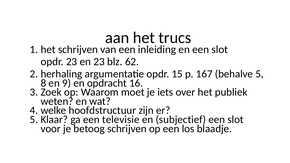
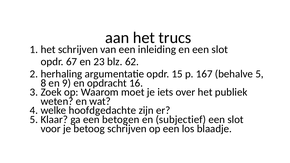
opdr 23: 23 -> 67 (72, 62)
hoofdstructuur: hoofdstructuur -> hoofdgedachte (102, 110)
televisie: televisie -> betogen (121, 120)
